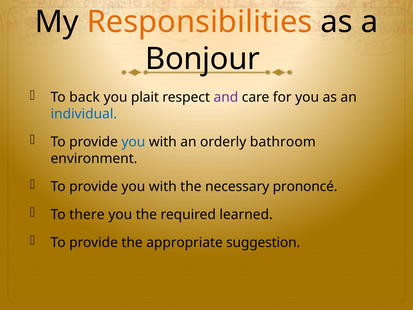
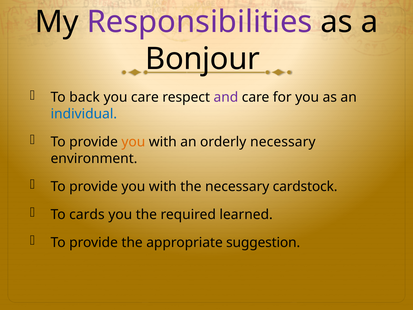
Responsibilities colour: orange -> purple (200, 22)
you plait: plait -> care (145, 97)
you colour: blue -> orange (133, 142)
orderly bathroom: bathroom -> necessary (283, 142)
prononcé: prononcé -> cardstock (305, 186)
there: there -> cards (87, 214)
